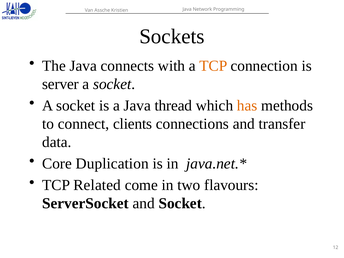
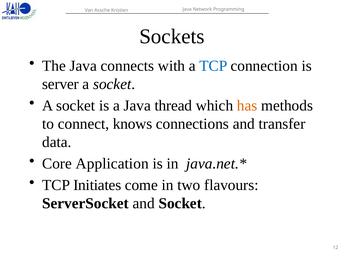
TCP colour: orange -> blue (213, 66)
clients: clients -> knows (133, 124)
Duplication: Duplication -> Application (112, 164)
Related: Related -> Initiates (97, 185)
